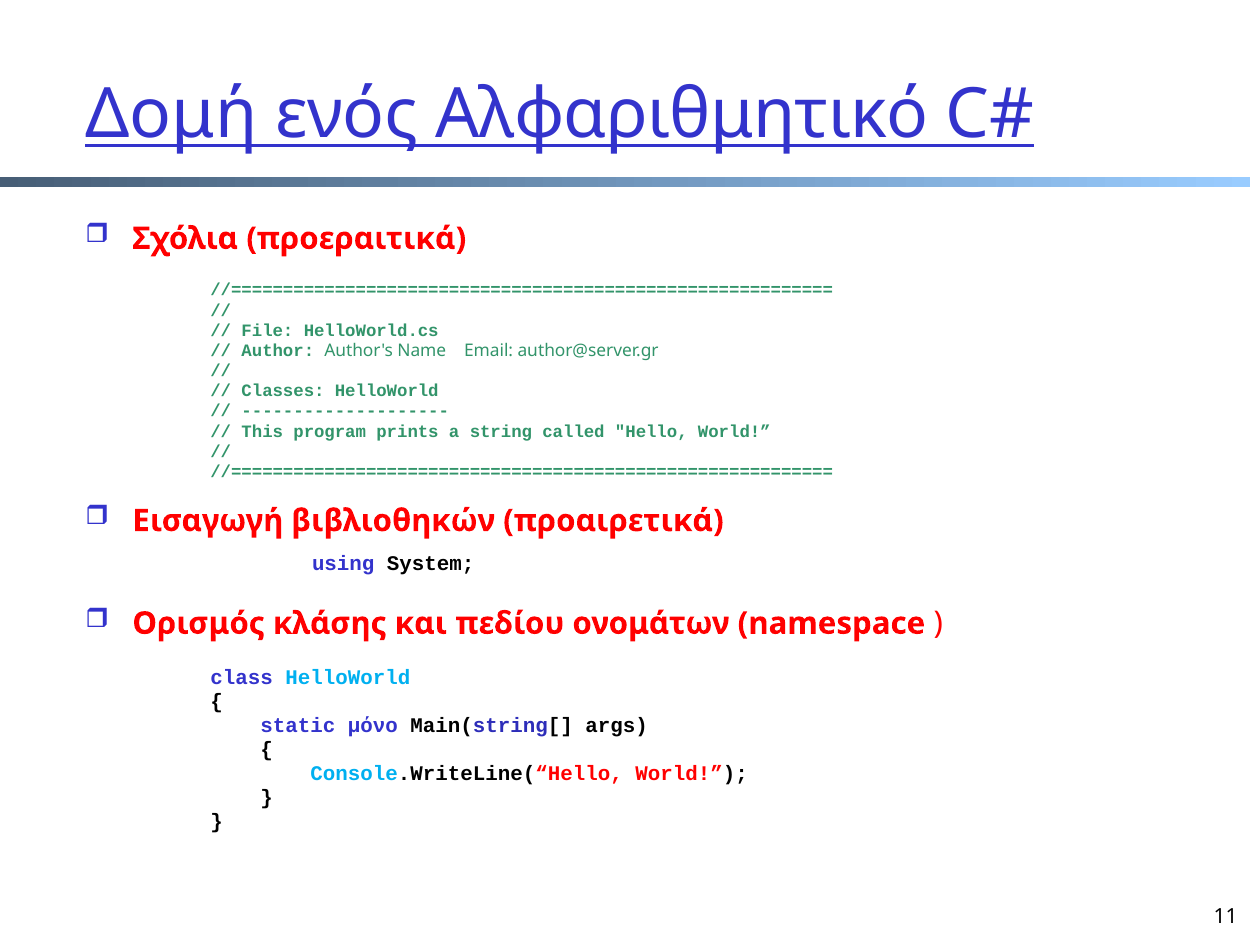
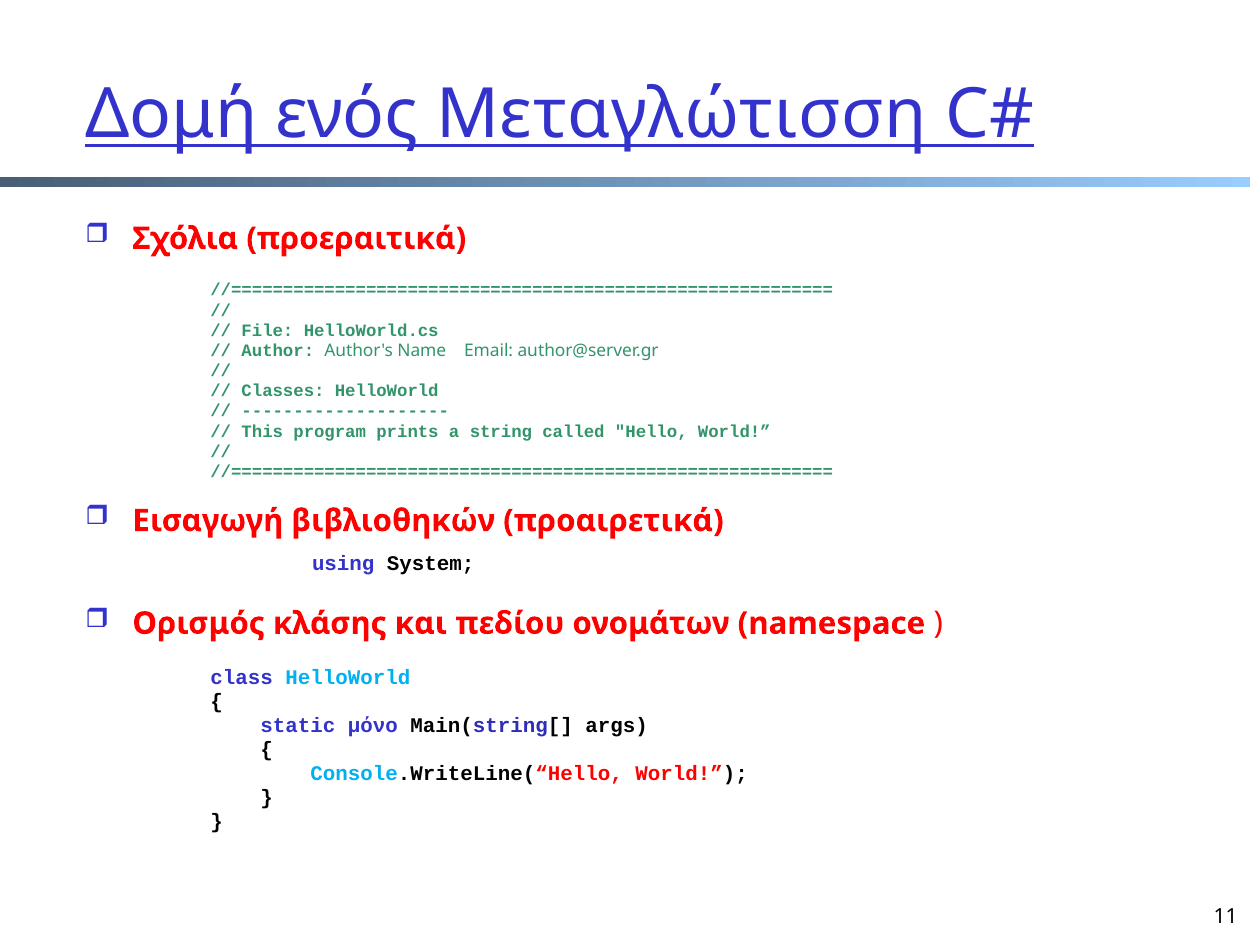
Αλφαριθμητικό: Αλφαριθμητικό -> Μεταγλώτισση (681, 114)
